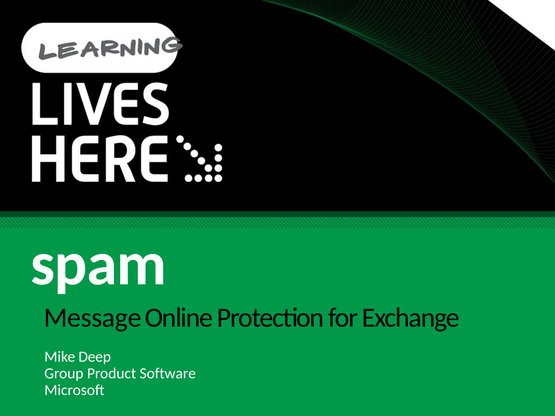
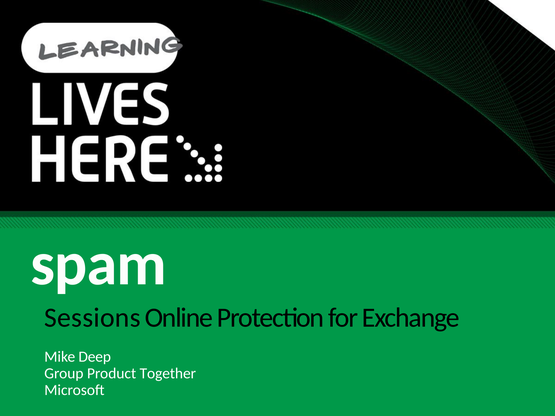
Message: Message -> Sessions (92, 318)
Software: Software -> Together (168, 374)
